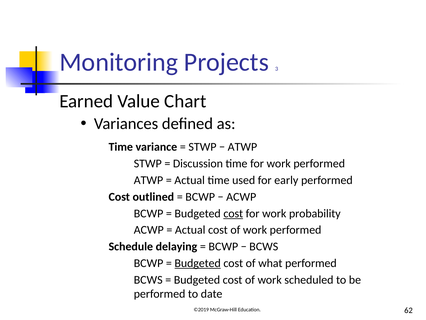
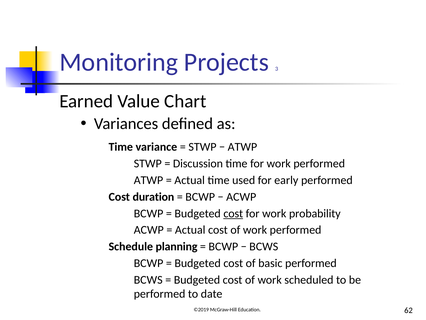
outlined: outlined -> duration (153, 197)
delaying: delaying -> planning (177, 246)
Budgeted underline: present -> none (198, 263)
what: what -> basic (270, 263)
